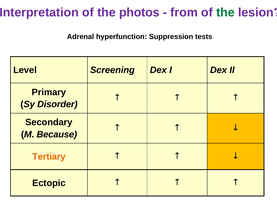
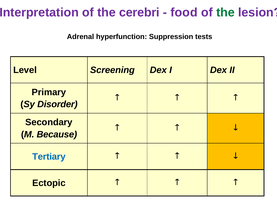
photos: photos -> cerebri (139, 12)
from: from -> food (184, 12)
Tertiary colour: orange -> blue (49, 156)
